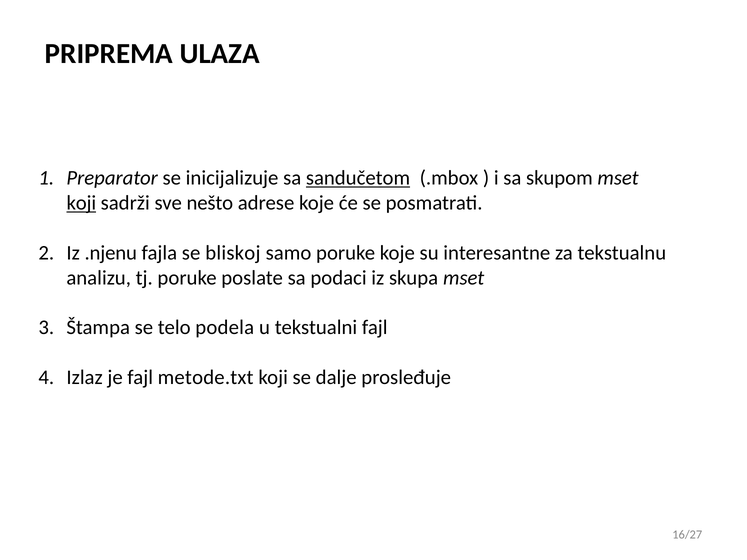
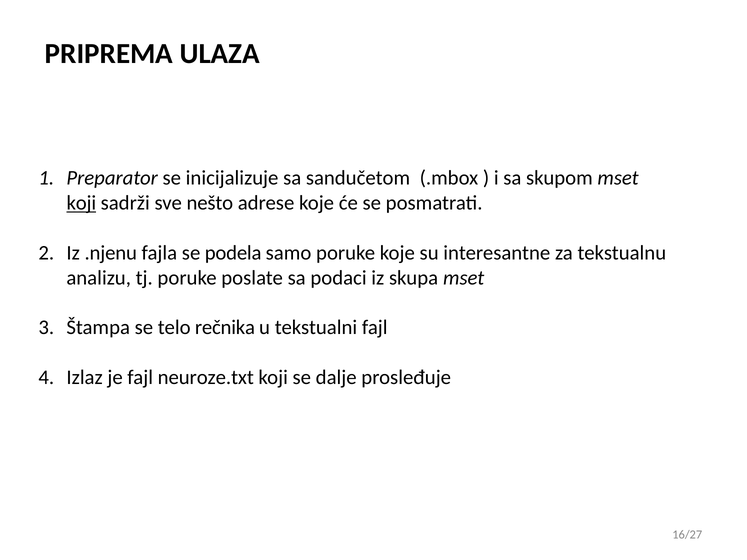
sandučetom underline: present -> none (358, 178)
bliskoj: bliskoj -> podela (233, 253)
podela: podela -> rečnika (225, 328)
metode.txt: metode.txt -> neuroze.txt (206, 377)
